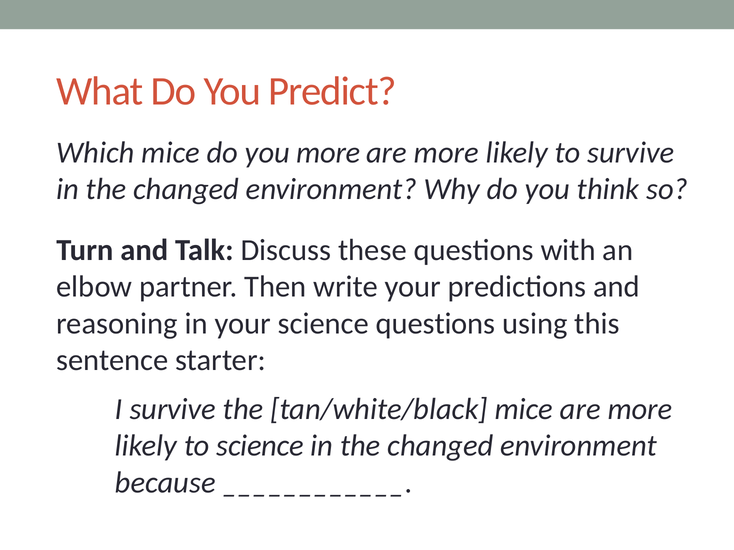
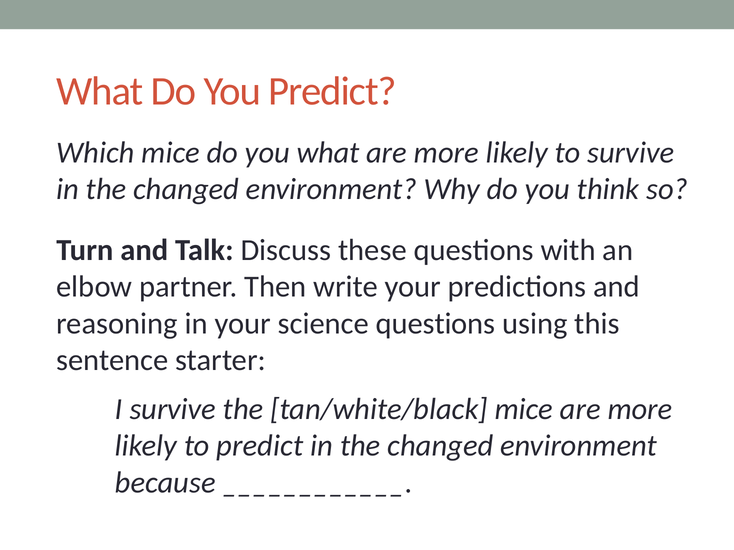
you more: more -> what (328, 153)
to science: science -> predict (260, 446)
